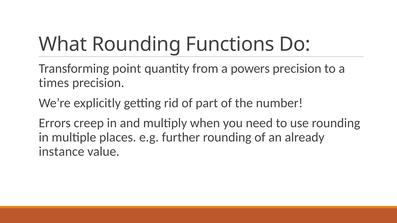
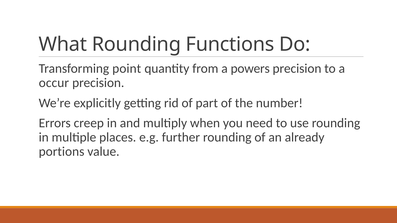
times: times -> occur (54, 83)
instance: instance -> portions (62, 152)
